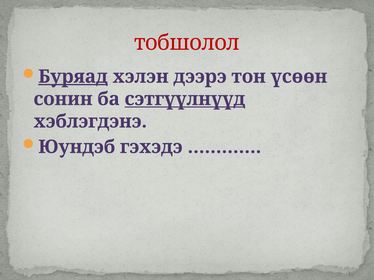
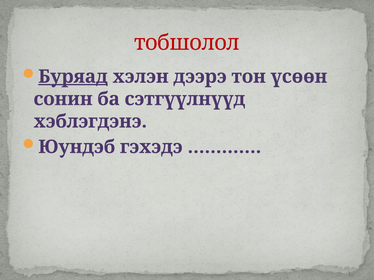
сэтгүүлнүүд underline: present -> none (185, 99)
